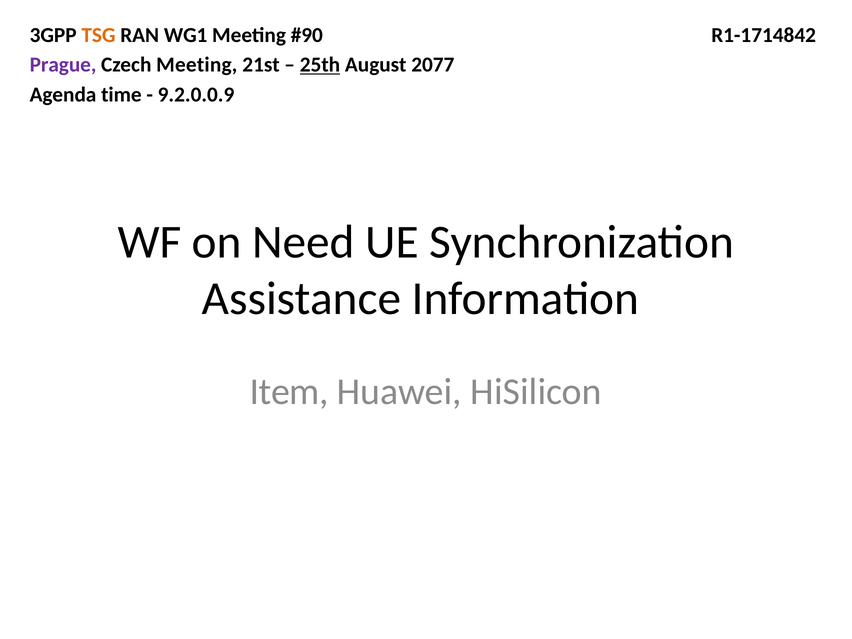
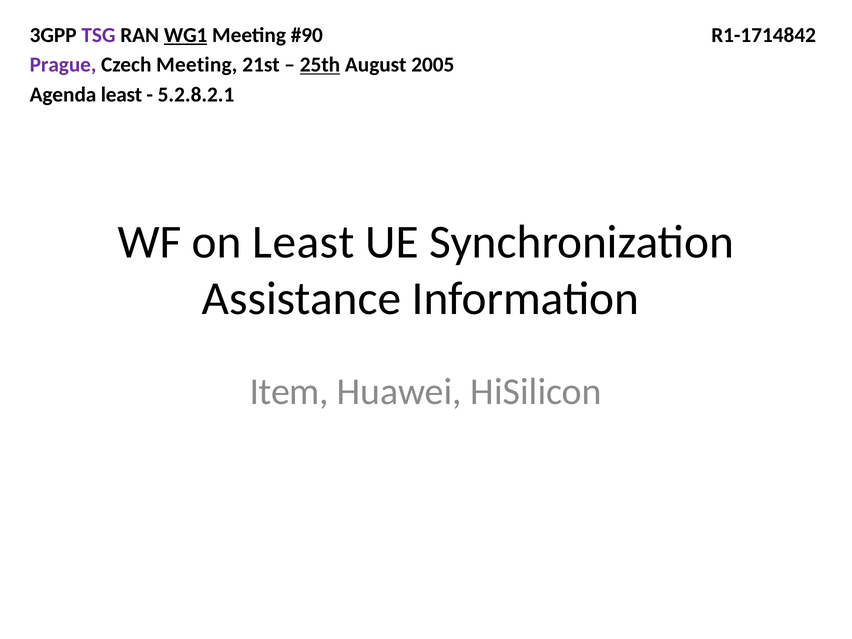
TSG colour: orange -> purple (98, 35)
WG1 underline: none -> present (186, 35)
2077: 2077 -> 2005 (433, 65)
Agenda time: time -> least (121, 95)
9.2.0.0.9: 9.2.0.0.9 -> 5.2.8.2.1 (196, 95)
on Need: Need -> Least (303, 242)
